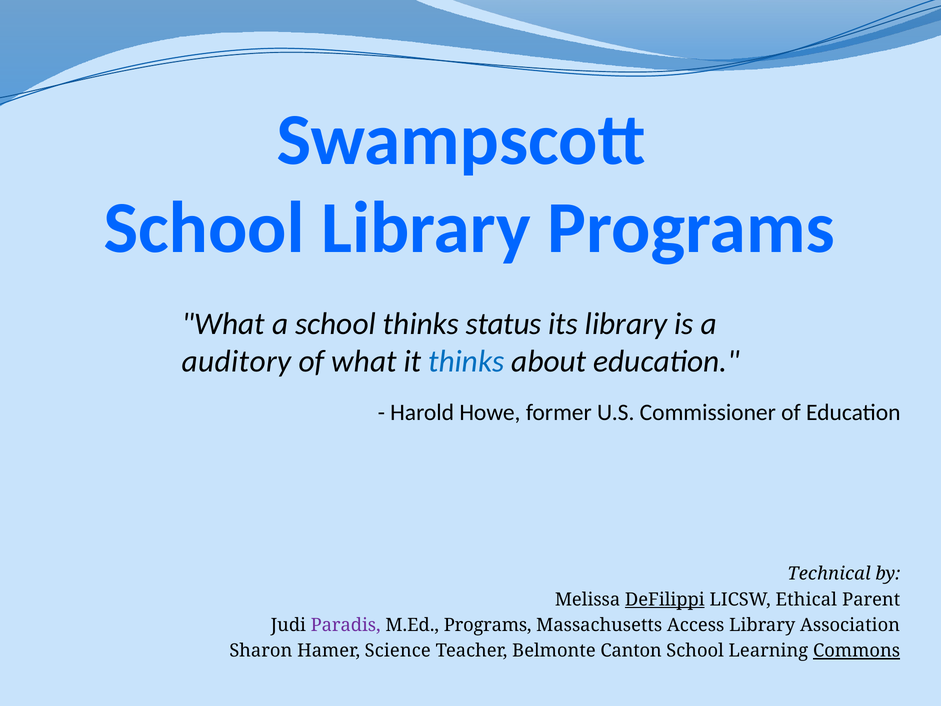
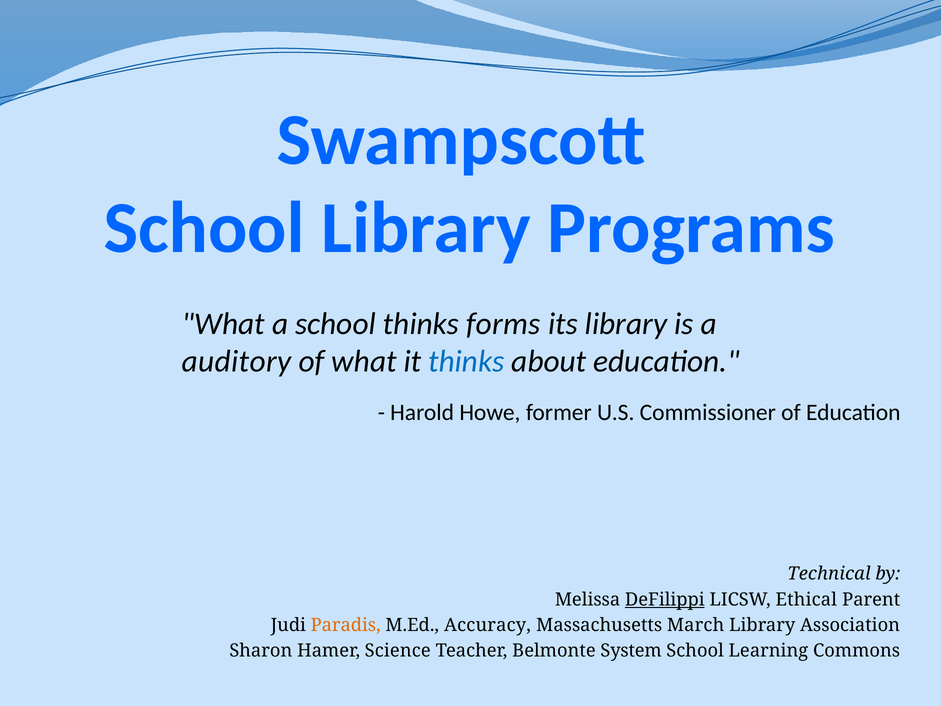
status: status -> forms (503, 324)
Paradis colour: purple -> orange (346, 625)
M.Ed Programs: Programs -> Accuracy (488, 625)
Access: Access -> March (696, 625)
Canton: Canton -> System (631, 651)
Commons underline: present -> none (857, 651)
